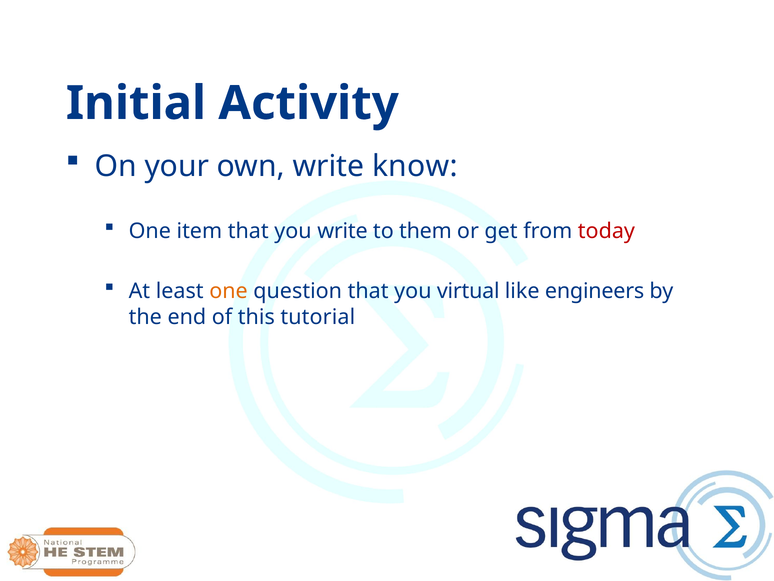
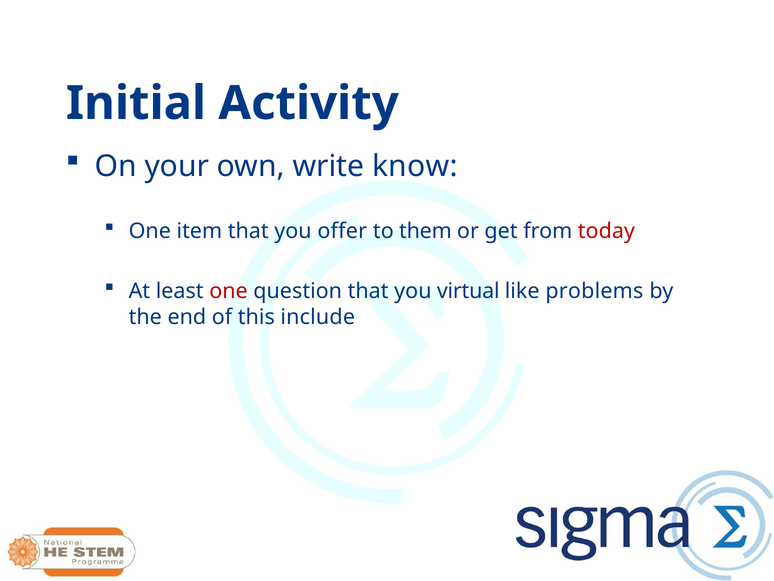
you write: write -> offer (342, 231)
one colour: orange -> red (228, 291)
engineers: engineers -> problems (594, 291)
tutorial: tutorial -> include (318, 317)
